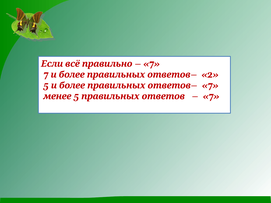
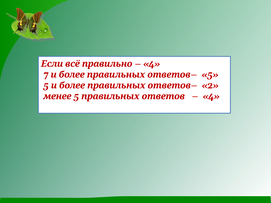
7: 7 -> 4 (152, 64)
2: 2 -> 5 (210, 75)
7: 7 -> 2 (210, 86)
7: 7 -> 4 (211, 96)
